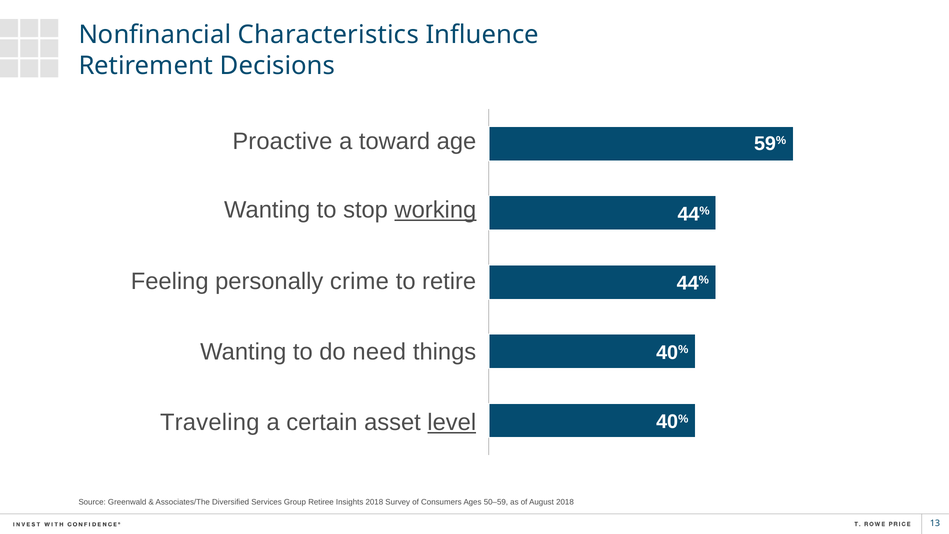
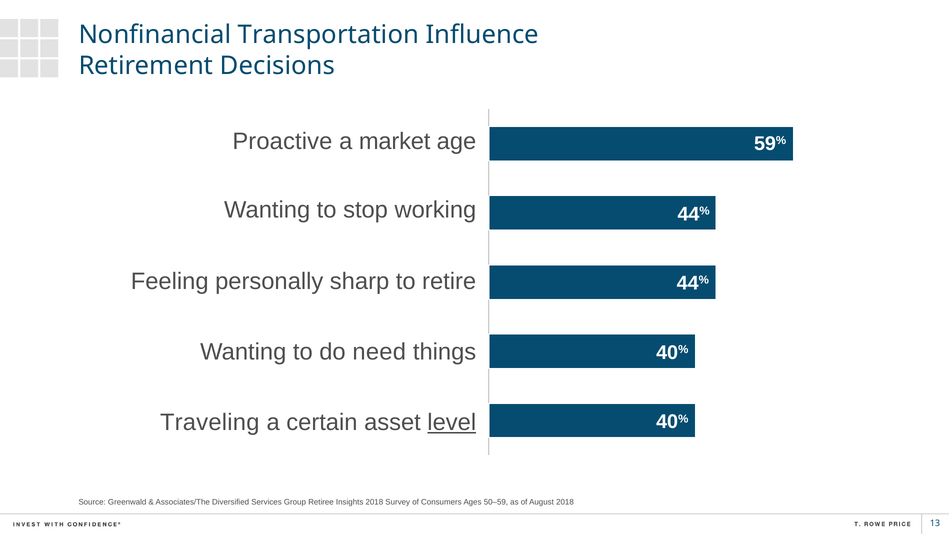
Characteristics: Characteristics -> Transportation (328, 35)
toward: toward -> market (395, 142)
working underline: present -> none (435, 210)
crime: crime -> sharp (360, 281)
